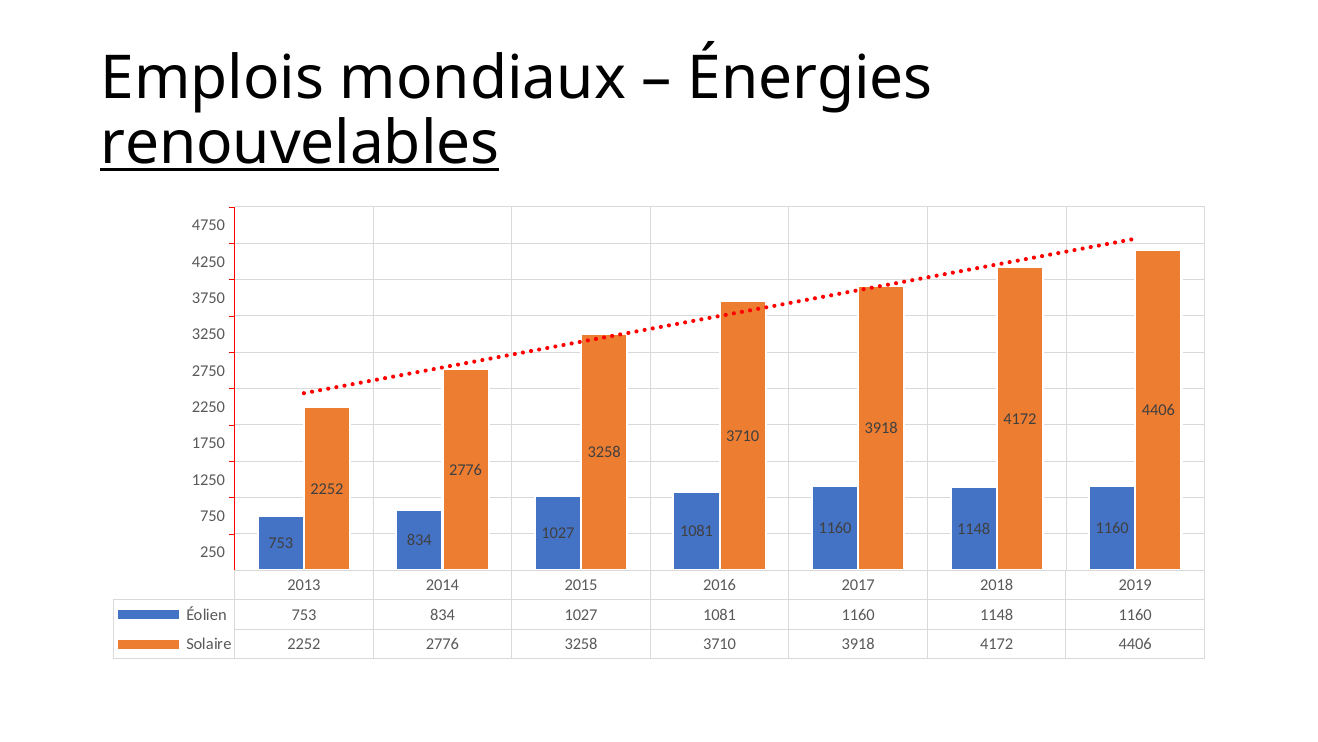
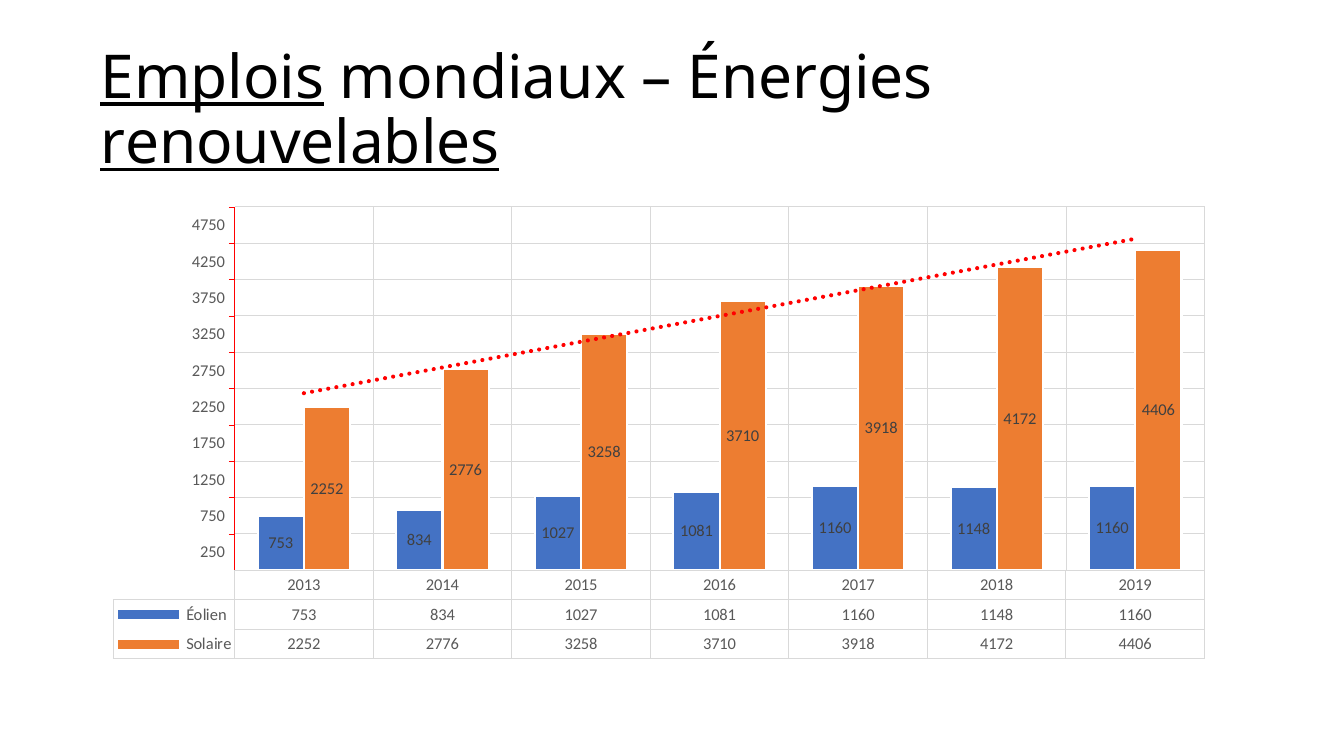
Emplois underline: none -> present (212, 78)
